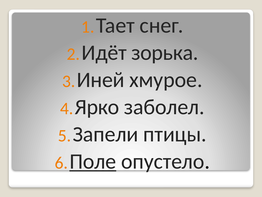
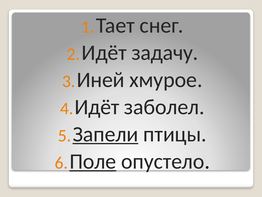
зорька: зорька -> задачу (165, 53)
Ярко: Ярко -> Идёт (97, 107)
Запели underline: none -> present (106, 134)
